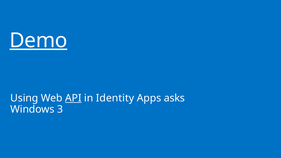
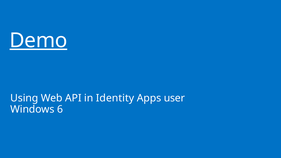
API underline: present -> none (73, 98)
asks: asks -> user (174, 98)
3: 3 -> 6 (60, 109)
